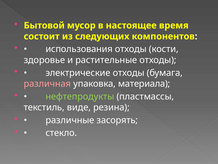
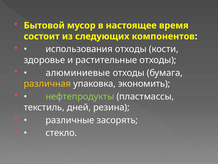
электрические: электрические -> алюминиевые (78, 73)
различная colour: pink -> yellow (47, 84)
материала: материала -> экономить (144, 84)
виде: виде -> дней (79, 107)
